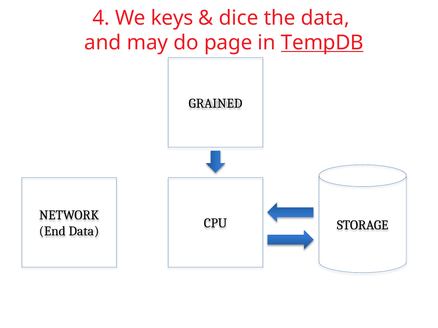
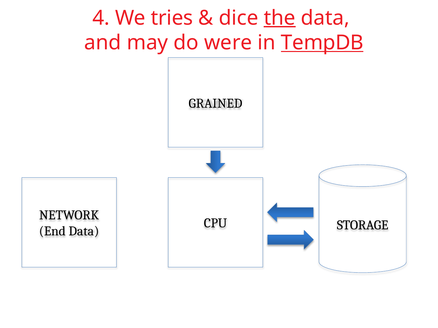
keys: keys -> tries (172, 18)
the underline: none -> present (280, 18)
page: page -> were (228, 43)
